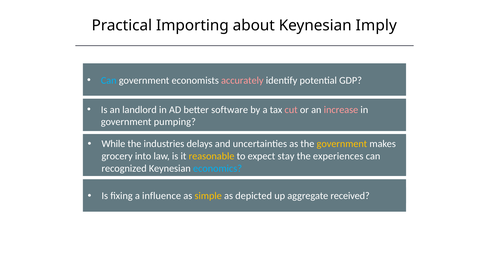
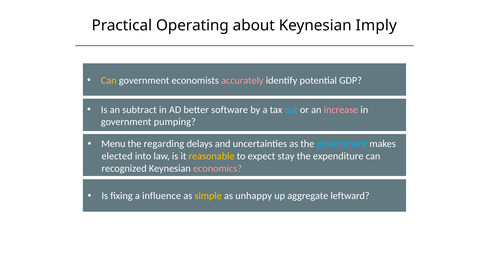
Importing: Importing -> Operating (192, 26)
Can colour: light blue -> yellow (109, 81)
landlord: landlord -> subtract (139, 110)
cut colour: pink -> light blue (291, 110)
While: While -> Menu (113, 144)
industries: industries -> regarding (164, 144)
government colour: yellow -> light blue (342, 144)
grocery: grocery -> elected (117, 156)
experiences: experiences -> expenditure (338, 156)
economics colour: light blue -> pink (218, 168)
depicted: depicted -> unhappy (254, 196)
received: received -> leftward (350, 196)
